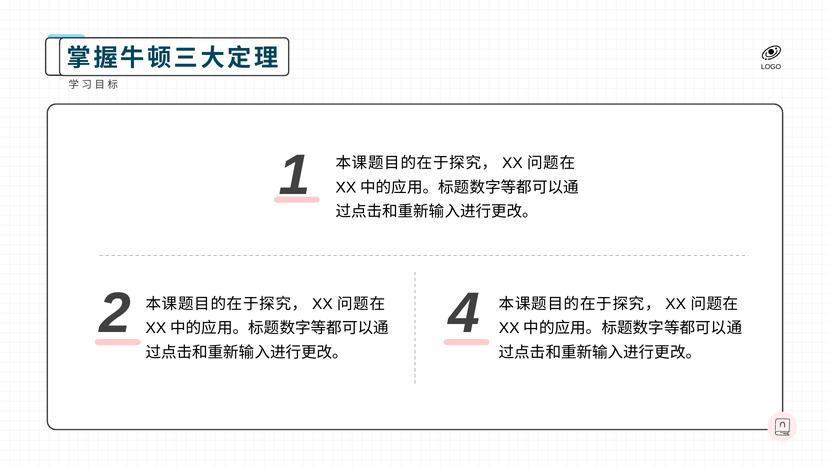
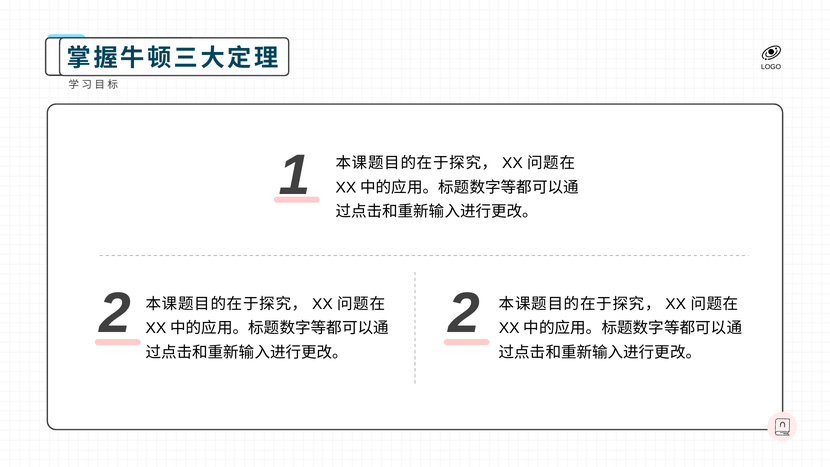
2 4: 4 -> 2 (464, 313)
